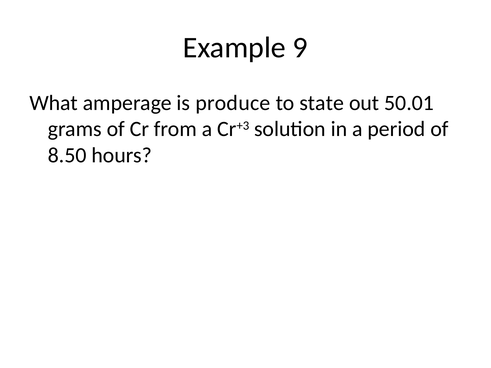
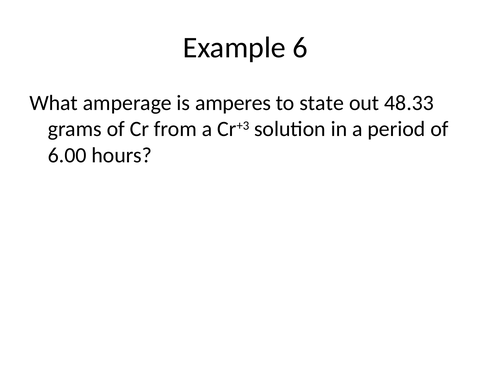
9: 9 -> 6 (300, 48)
produce: produce -> amperes (233, 103)
50.01: 50.01 -> 48.33 (409, 103)
8.50: 8.50 -> 6.00 (67, 155)
